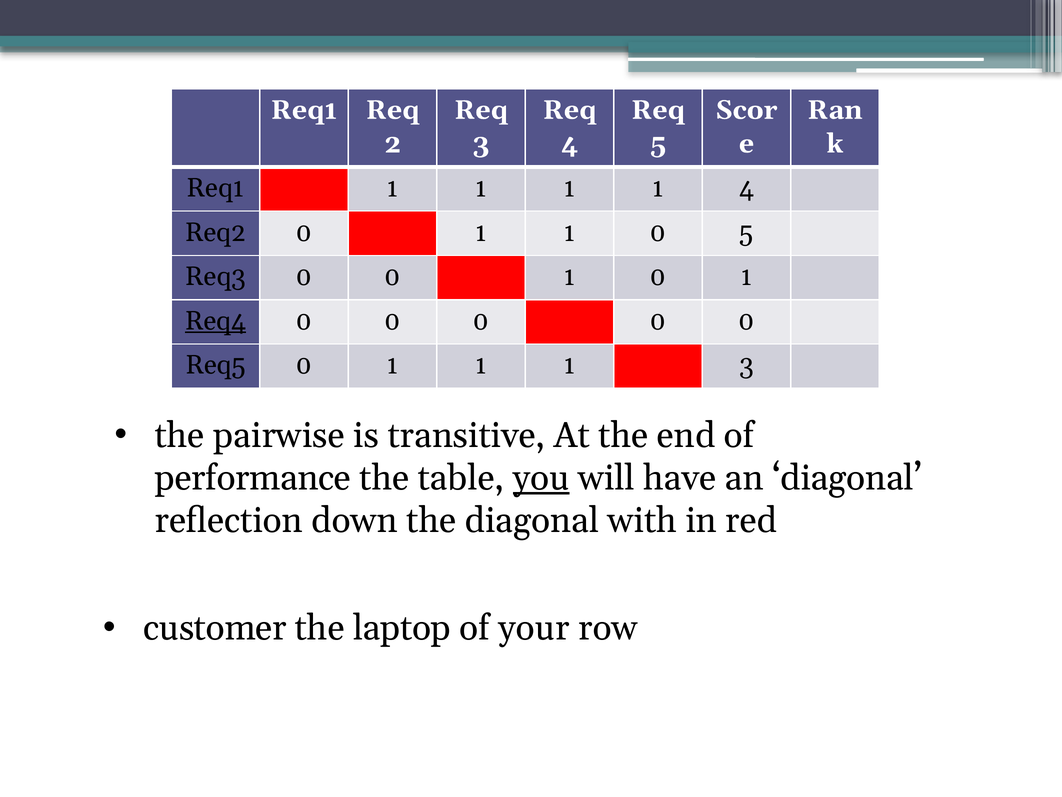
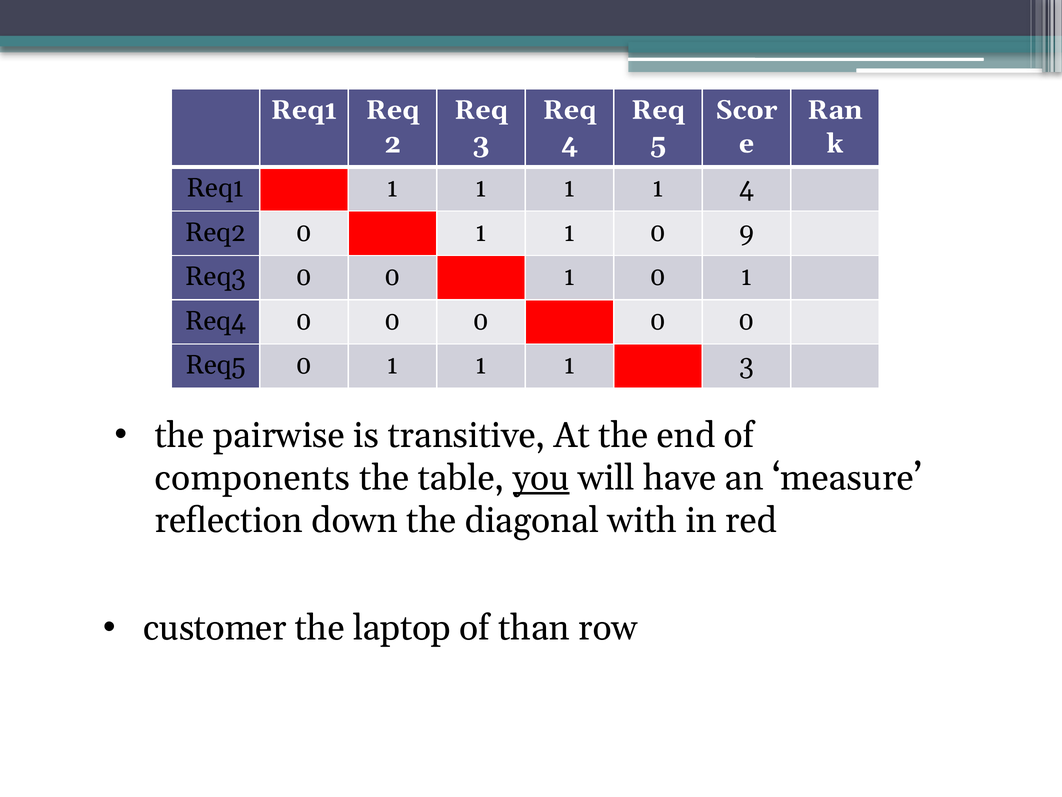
0 5: 5 -> 9 (747, 232)
Req4 underline: present -> none (216, 321)
performance: performance -> components (253, 478)
an diagonal: diagonal -> measure (847, 478)
your: your -> than (534, 628)
